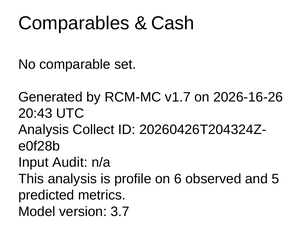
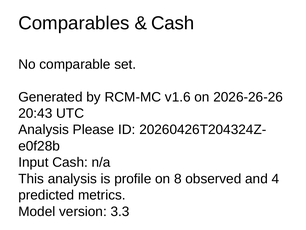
v1.7: v1.7 -> v1.6 (178, 97)
2026-16-26: 2026-16-26 -> 2026-26-26 (248, 97)
Collect: Collect -> Please (94, 129)
Input Audit: Audit -> Cash (70, 162)
6: 6 -> 8 (178, 178)
5: 5 -> 4 (275, 178)
3.7: 3.7 -> 3.3 (120, 211)
